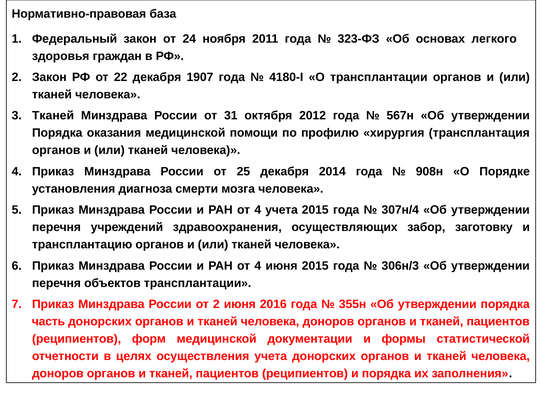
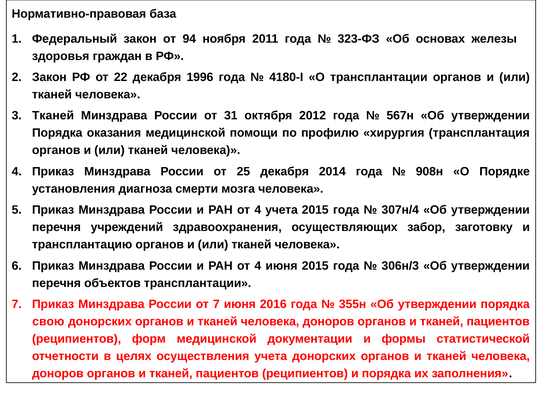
24: 24 -> 94 (189, 39)
легкого: легкого -> железы (494, 39)
1907: 1907 -> 1996 (200, 77)
от 2: 2 -> 7 (216, 304)
часть: часть -> свою (48, 321)
